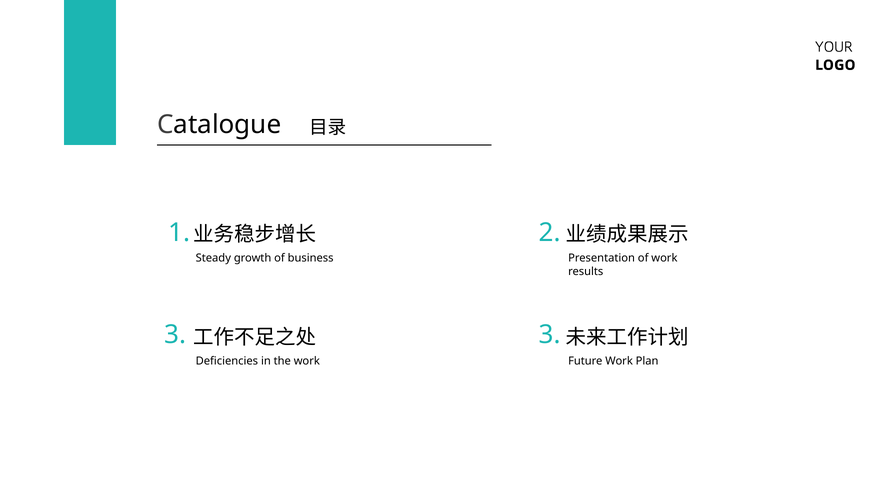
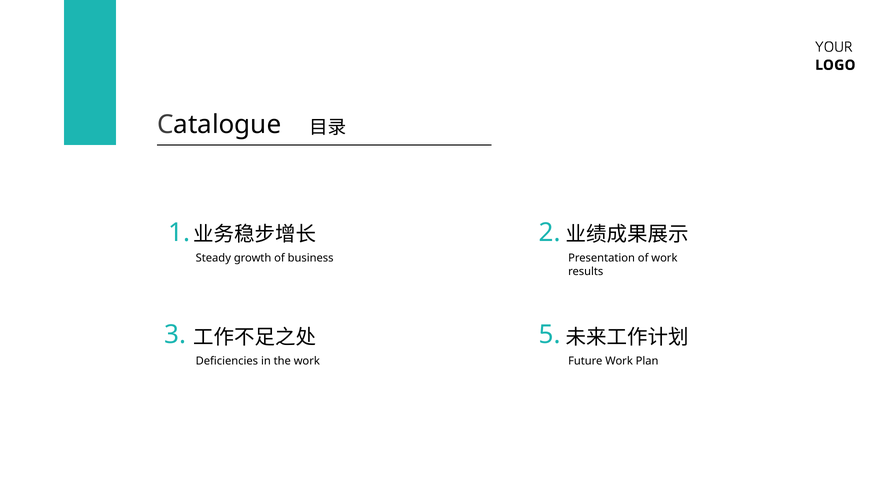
3 3: 3 -> 5 (550, 335)
